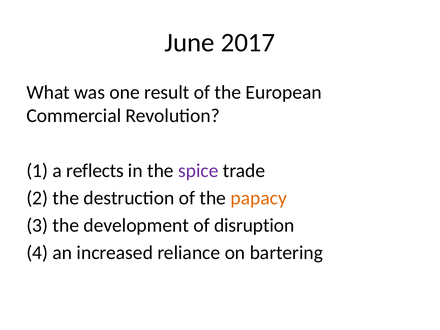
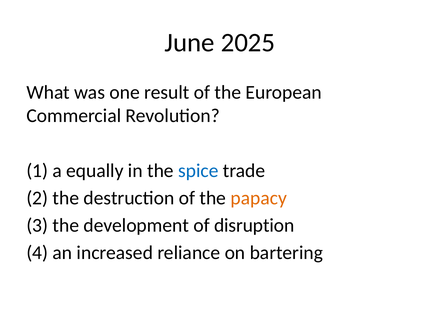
2017: 2017 -> 2025 (248, 43)
reflects: reflects -> equally (95, 171)
spice colour: purple -> blue (198, 171)
